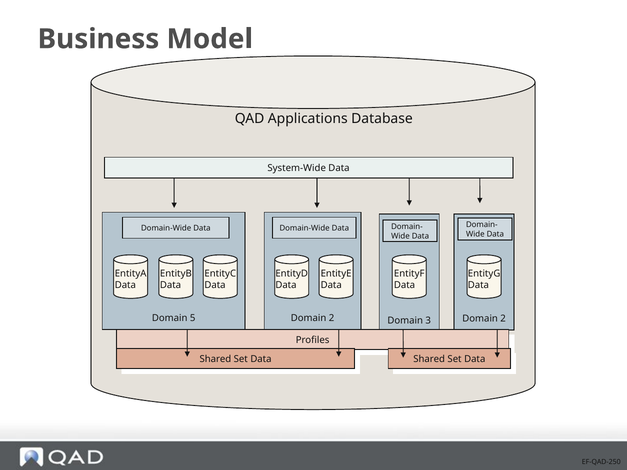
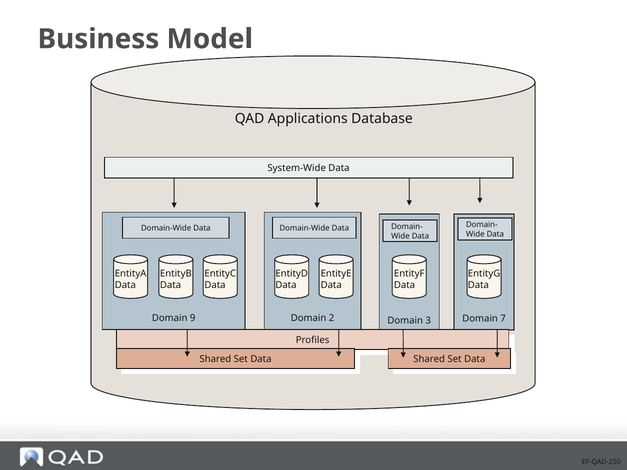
5: 5 -> 9 (193, 318)
3 Domain 2: 2 -> 7 (503, 319)
